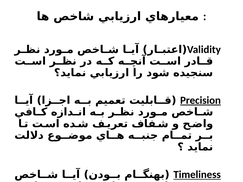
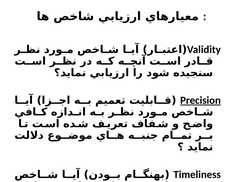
Timeliness underline: present -> none (197, 175)
